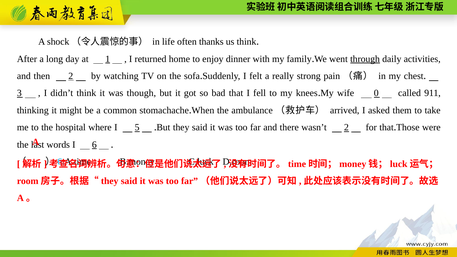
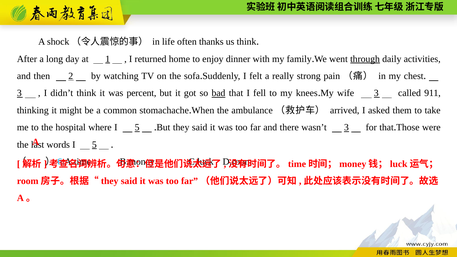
though: though -> percent (141, 93)
bad underline: none -> present (218, 93)
wife 0: 0 -> 3 (376, 93)
wasn’t 2: 2 -> 3 (346, 127)
words I 6: 6 -> 5 (94, 145)
